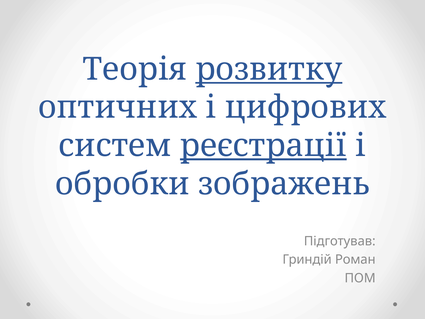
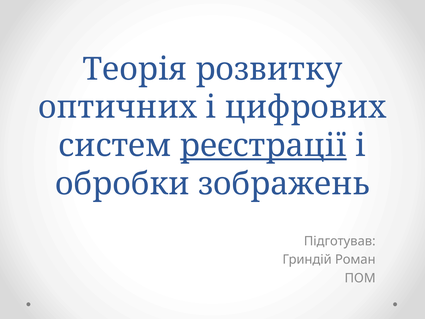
розвитку underline: present -> none (269, 69)
